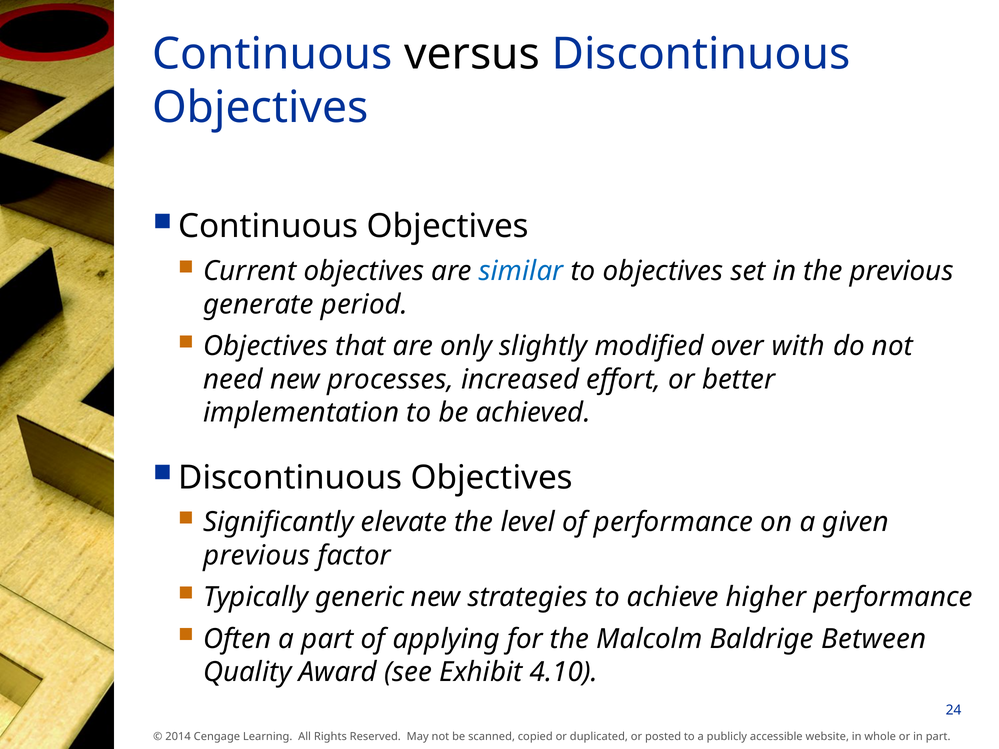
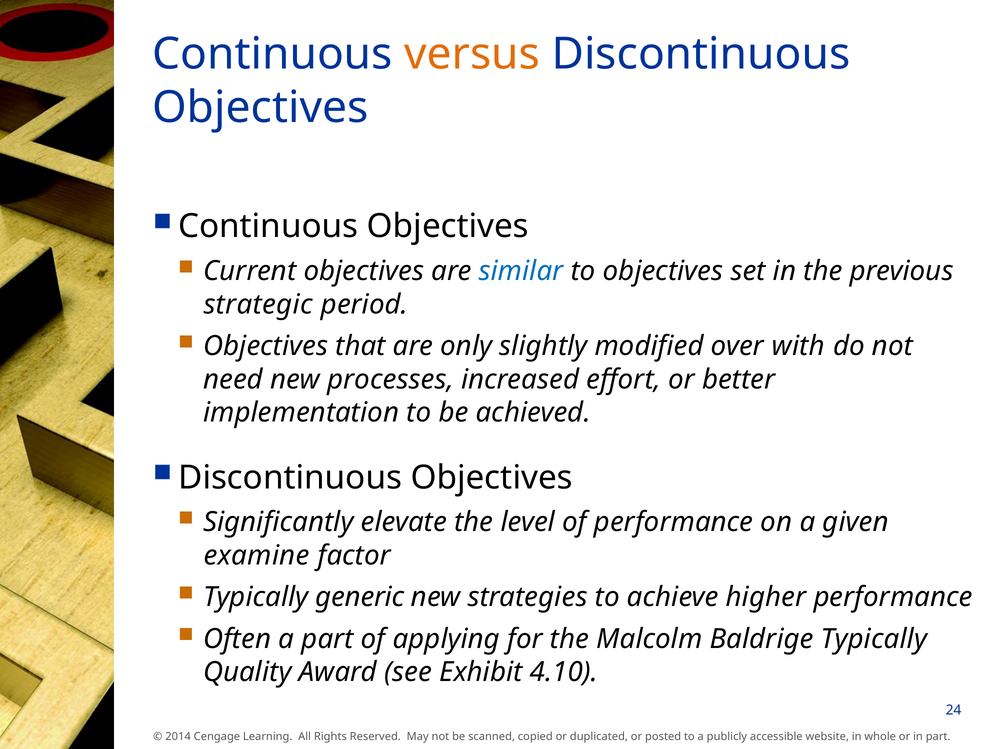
versus colour: black -> orange (472, 54)
generate: generate -> strategic (258, 305)
previous: previous -> examine (257, 556)
Baldrige Between: Between -> Typically (874, 639)
